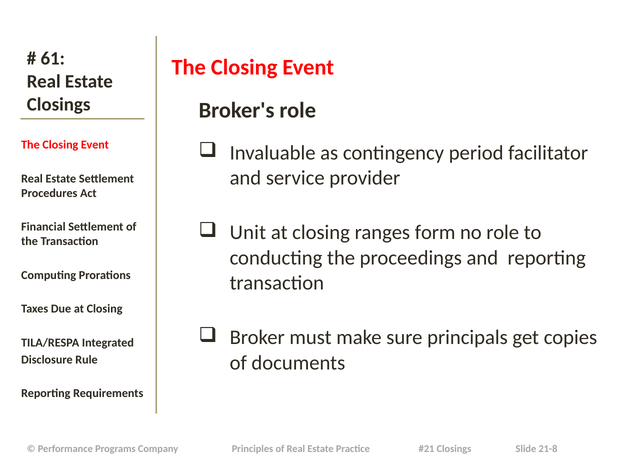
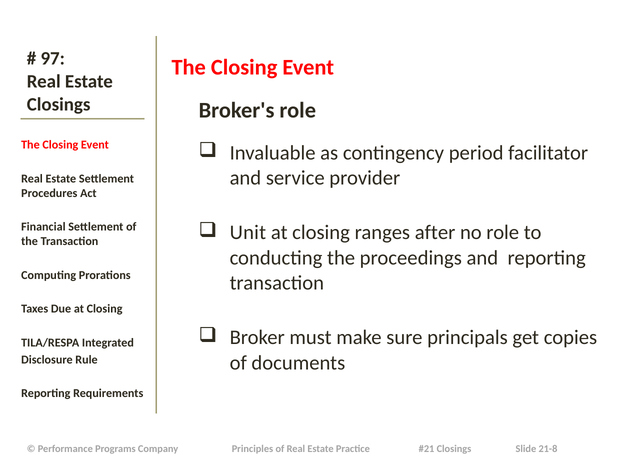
61: 61 -> 97 (53, 59)
form: form -> after (435, 233)
